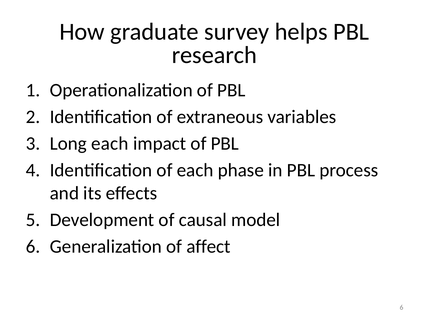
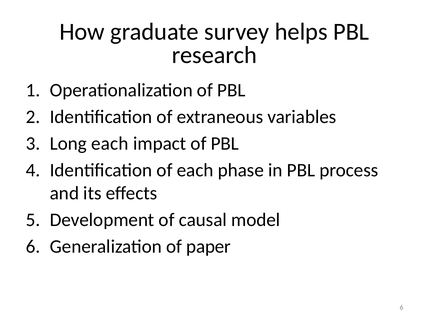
affect: affect -> paper (209, 246)
